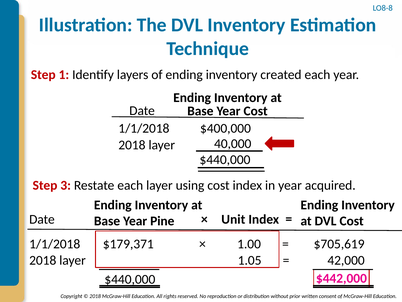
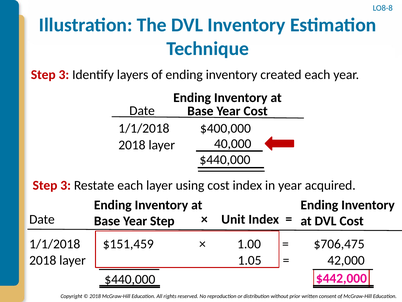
1: 1 -> 3 (64, 75)
Year Pine: Pine -> Step (162, 221)
$179,371: $179,371 -> $151,459 (128, 244)
$705,619: $705,619 -> $706,475 (339, 244)
